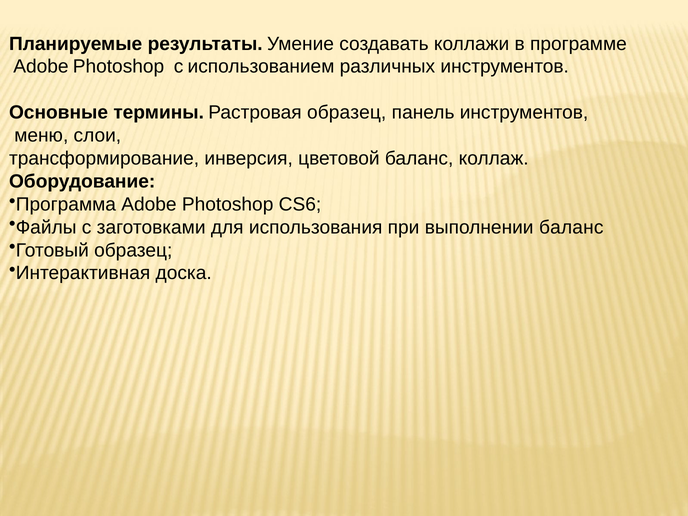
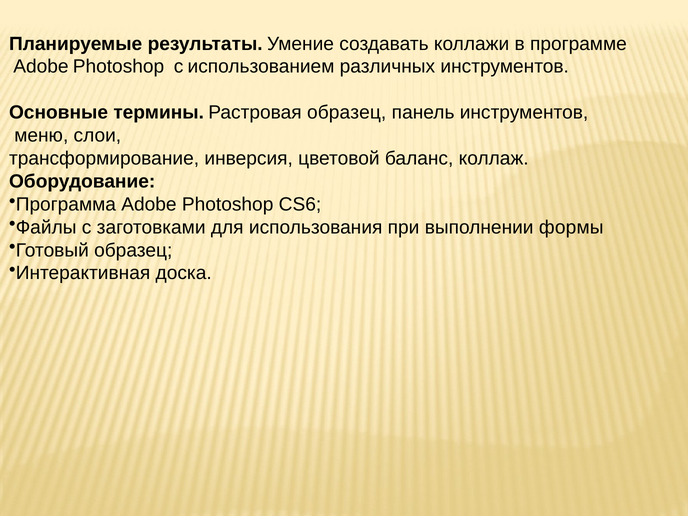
выполнении баланс: баланс -> формы (571, 227)
